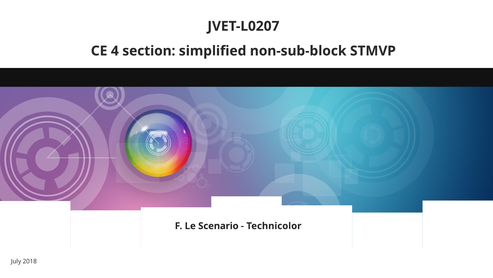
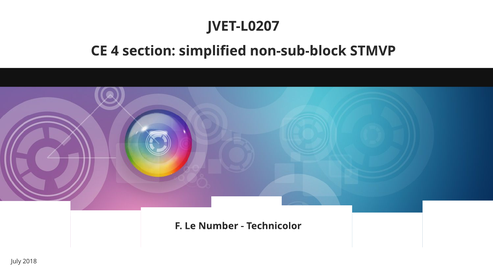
Scenario: Scenario -> Number (218, 225)
